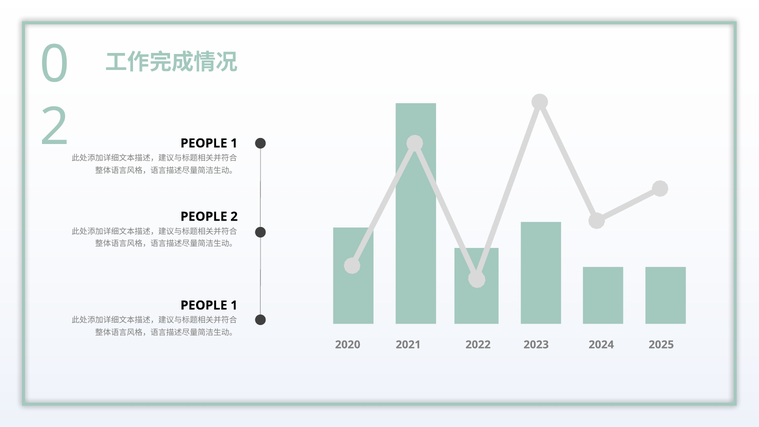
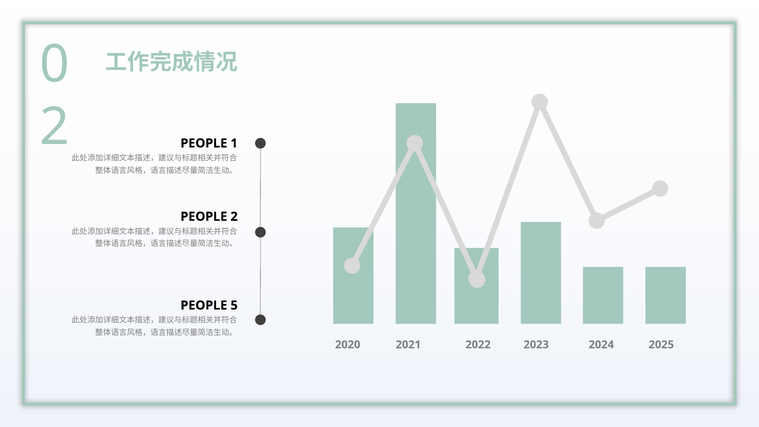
1: 1 -> 5 (234, 305)
